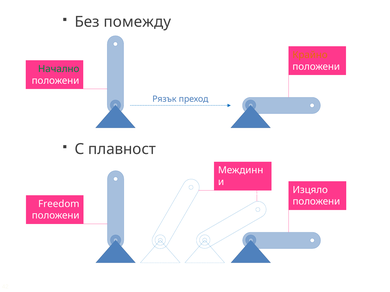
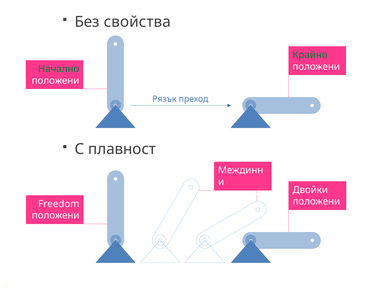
помежду: помежду -> свойства (137, 22)
Крайно colour: orange -> green (310, 55)
Изцяло: Изцяло -> Двойки (310, 190)
